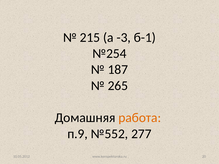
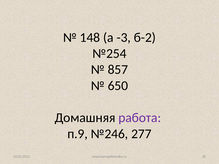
215: 215 -> 148 (90, 38)
б-1: б-1 -> б-2 (145, 38)
187: 187 -> 857 (118, 70)
265: 265 -> 650 (118, 86)
работа colour: orange -> purple (140, 118)
№552: №552 -> №246 (109, 134)
